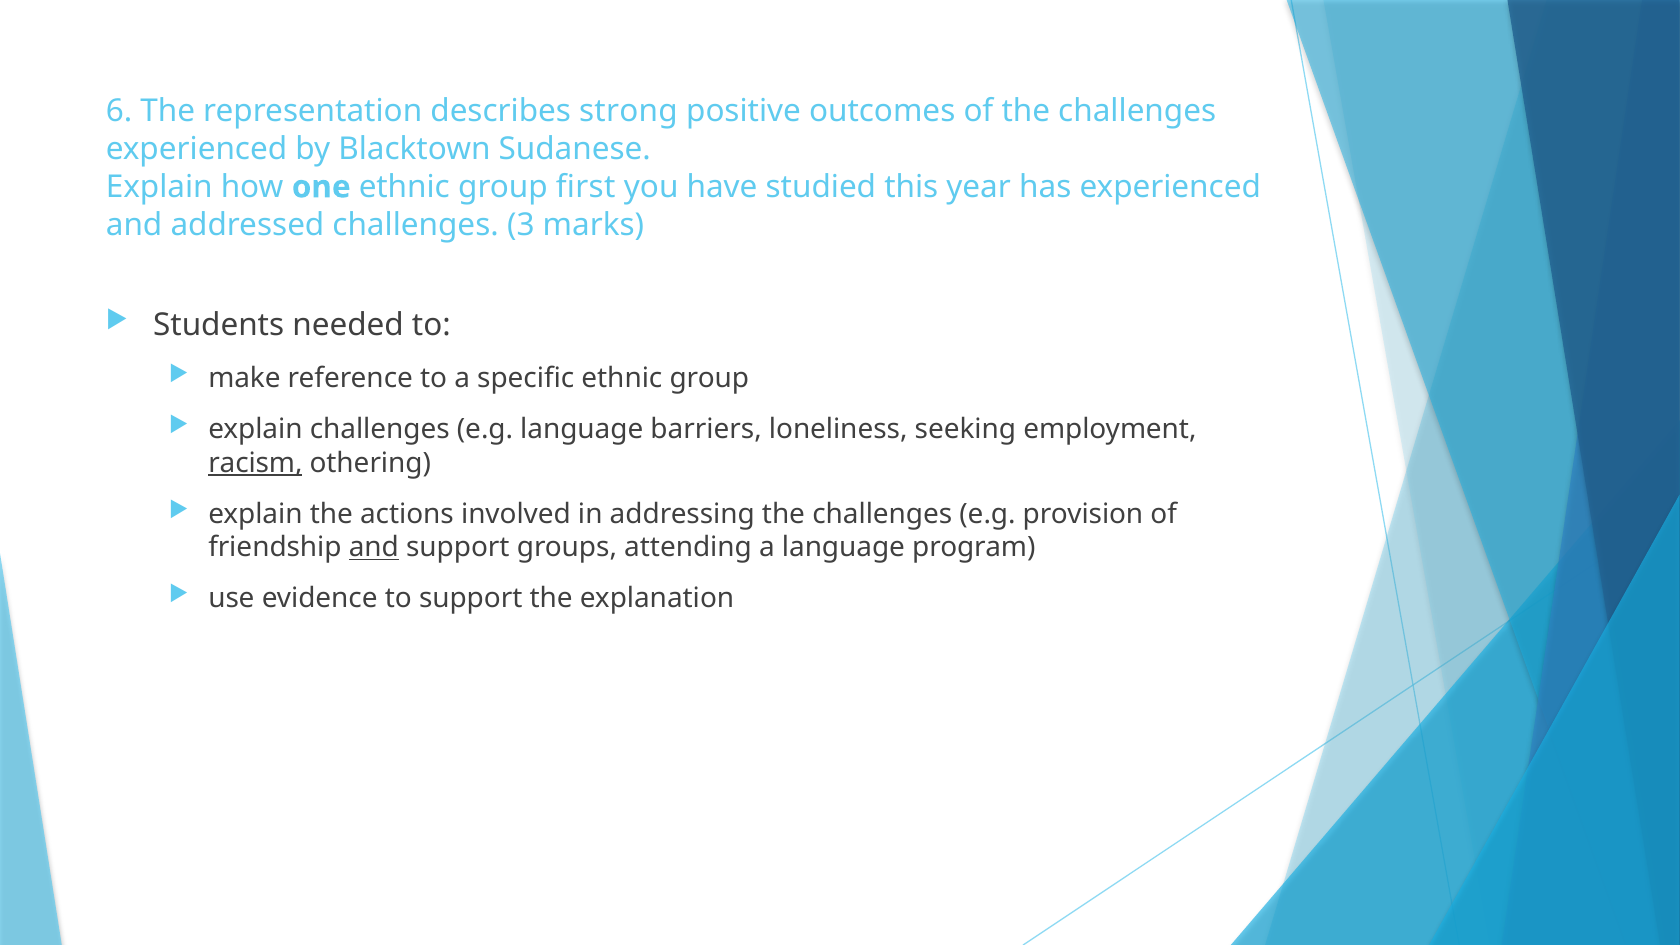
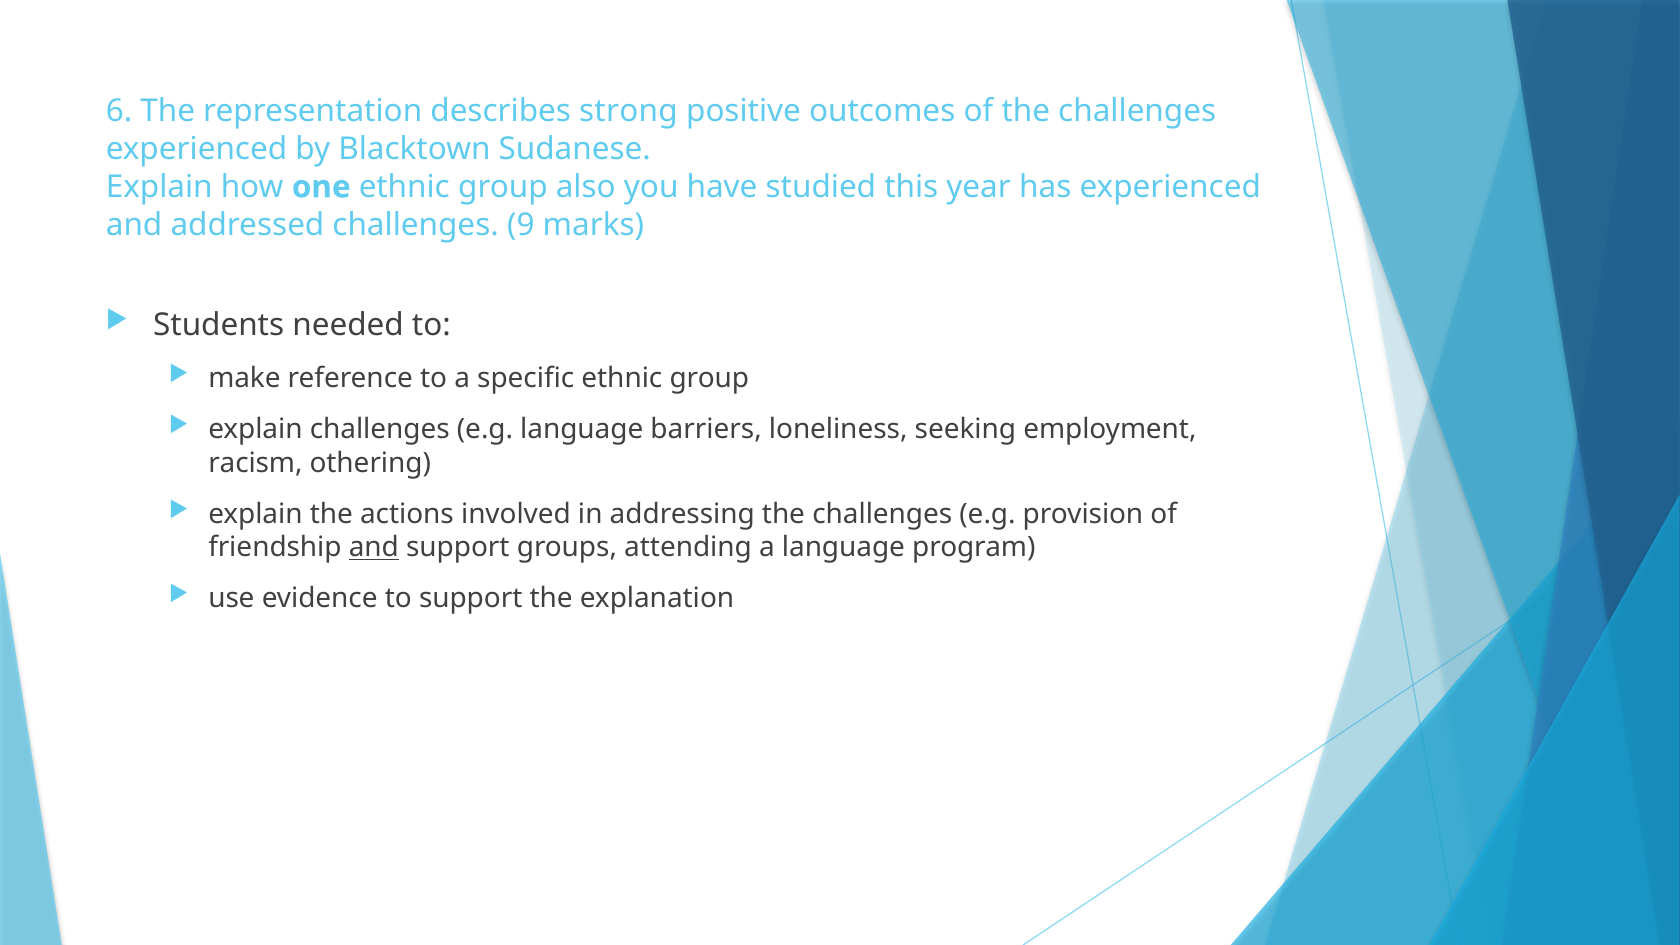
first: first -> also (586, 187)
3: 3 -> 9 (521, 225)
racism underline: present -> none (255, 463)
